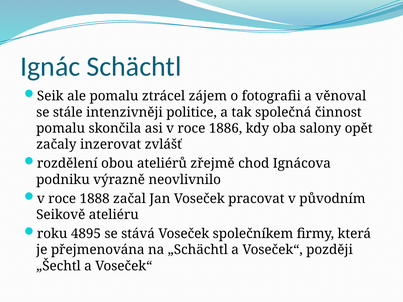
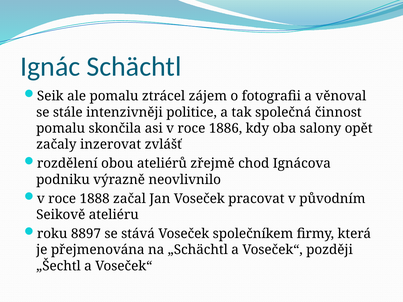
4895: 4895 -> 8897 (86, 234)
